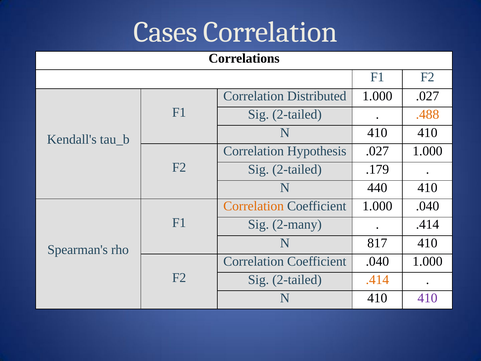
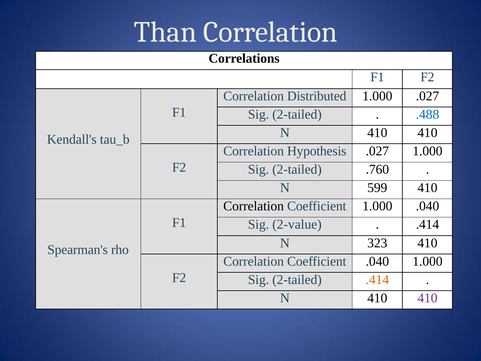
Cases: Cases -> Than (165, 32)
.488 colour: orange -> blue (428, 114)
.179: .179 -> .760 (377, 169)
440: 440 -> 599 (377, 188)
Correlation colour: orange -> black (254, 206)
2-many: 2-many -> 2-value (297, 224)
817: 817 -> 323 (377, 243)
